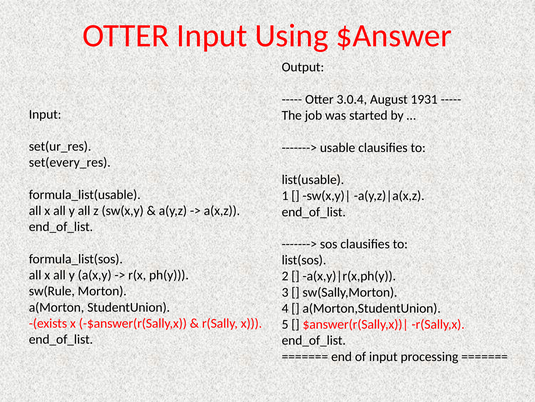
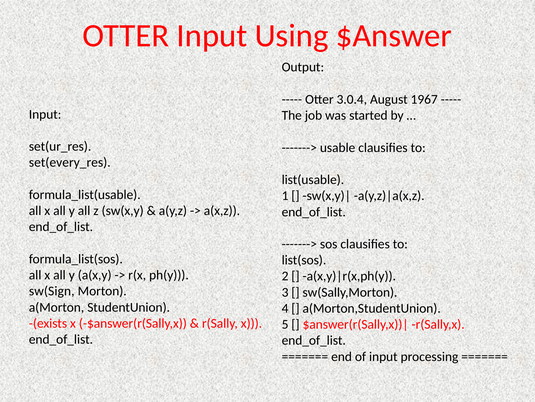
1931: 1931 -> 1967 (424, 99)
sw(Rule: sw(Rule -> sw(Sign (52, 291)
